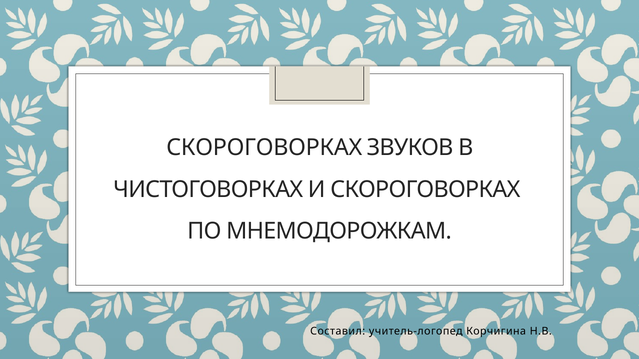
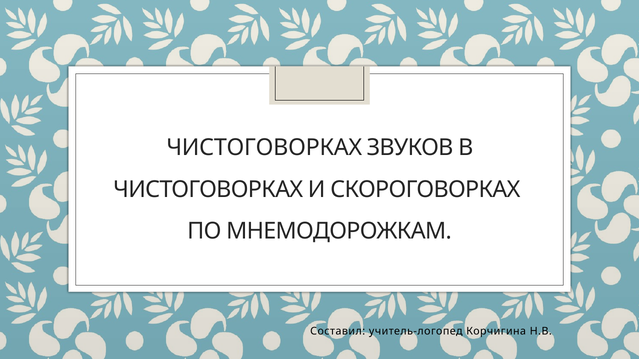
СКОРОГОВОРКАХ: СКОРОГОВОРКАХ -> ЧИСТОГОВОРКАХ (264, 148)
